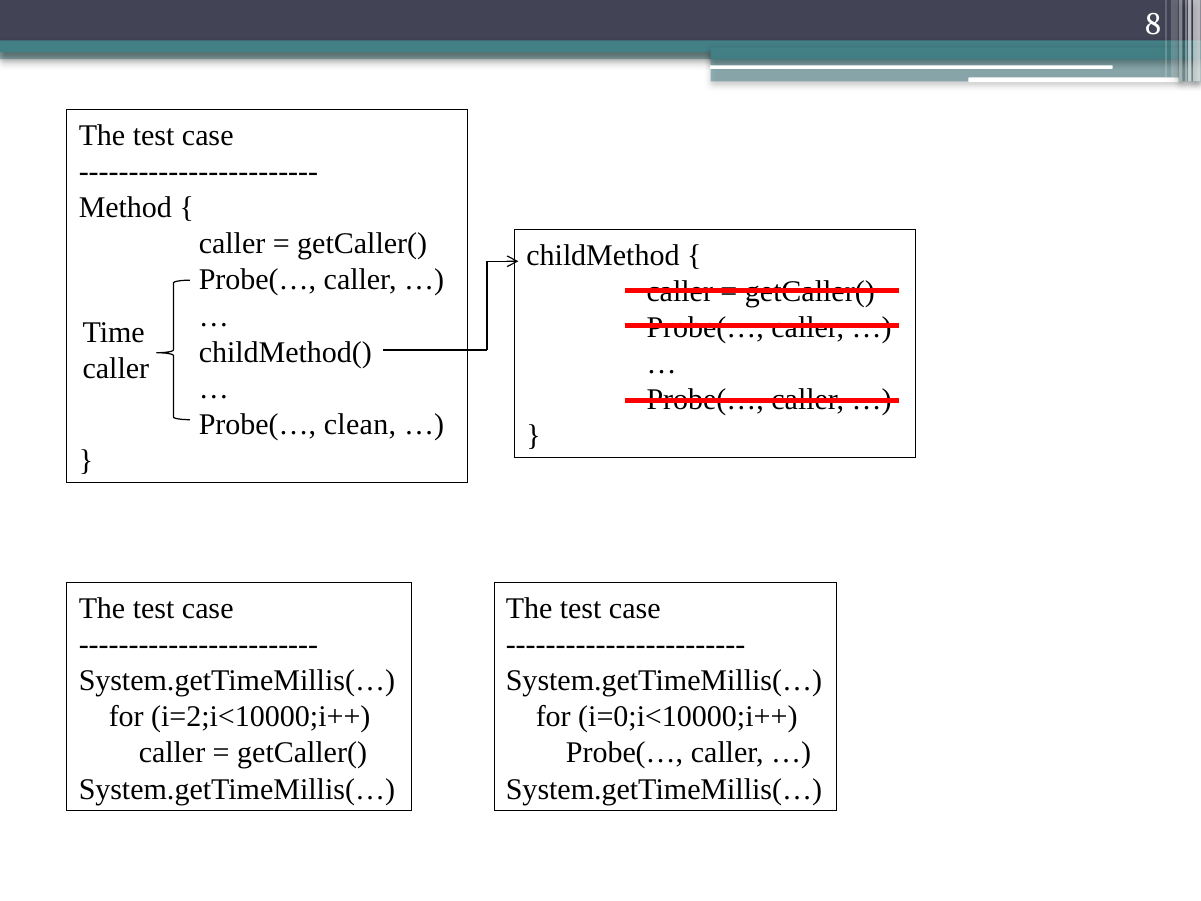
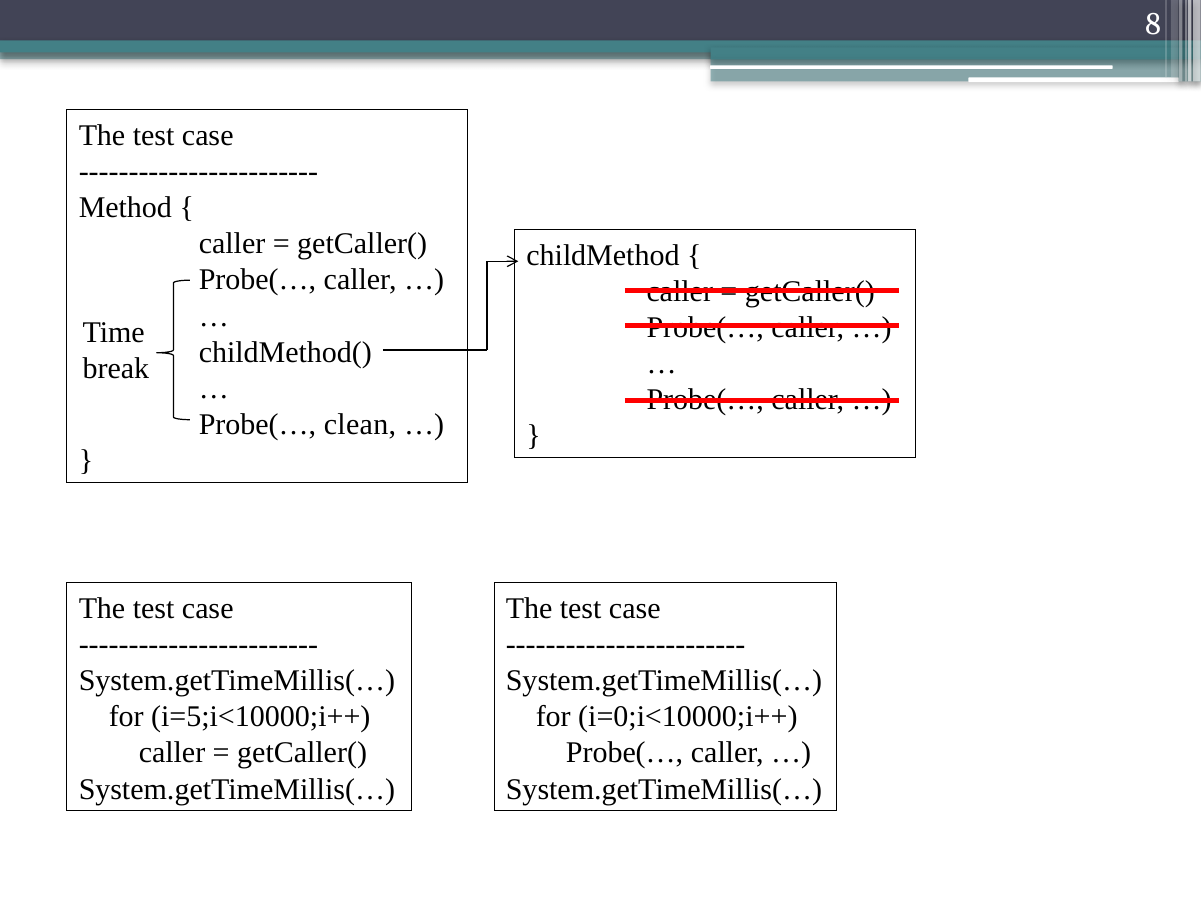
caller: caller -> break (116, 368)
i=2;i<10000;i++: i=2;i<10000;i++ -> i=5;i<10000;i++ (261, 717)
